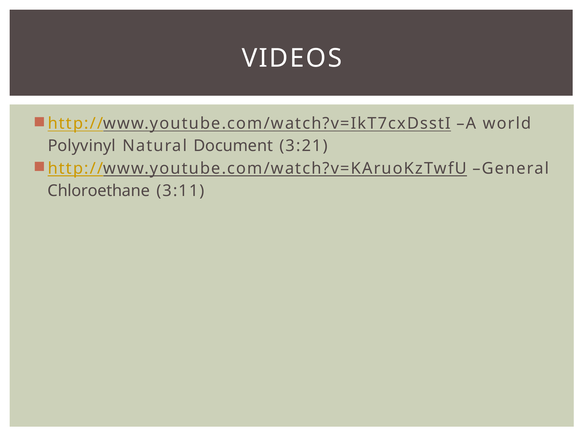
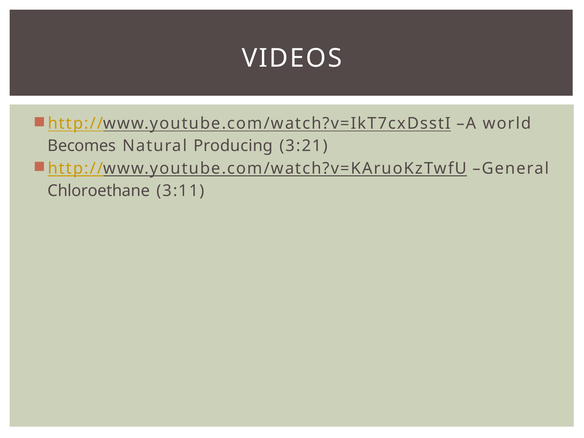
Polyvinyl: Polyvinyl -> Becomes (82, 146)
Document: Document -> Producing (233, 146)
